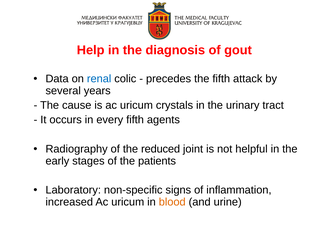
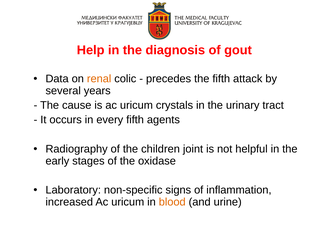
renal colour: blue -> orange (99, 79)
reduced: reduced -> children (161, 149)
patients: patients -> oxidase (157, 161)
